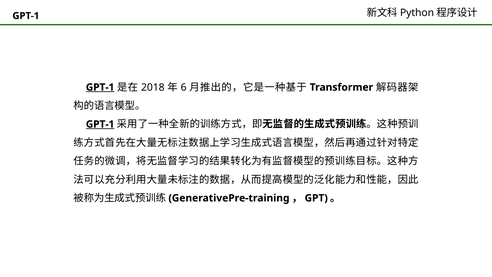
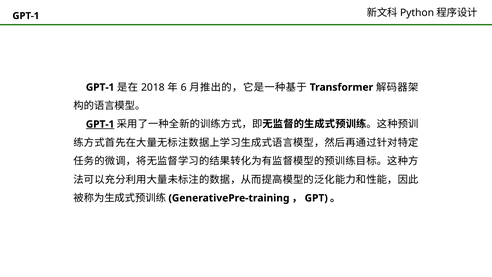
GPT-1 underline: present -> none (100, 87)
